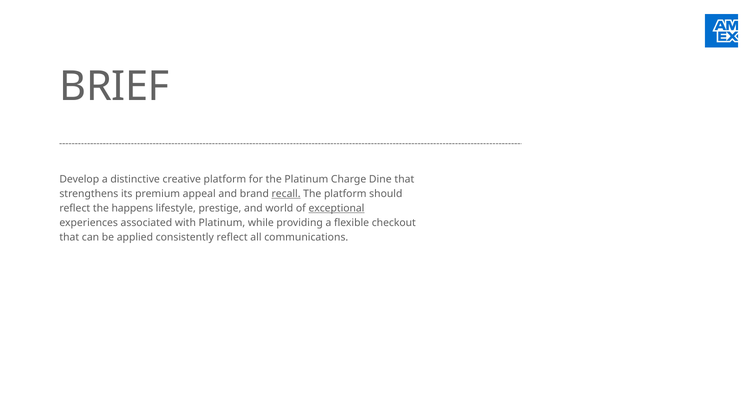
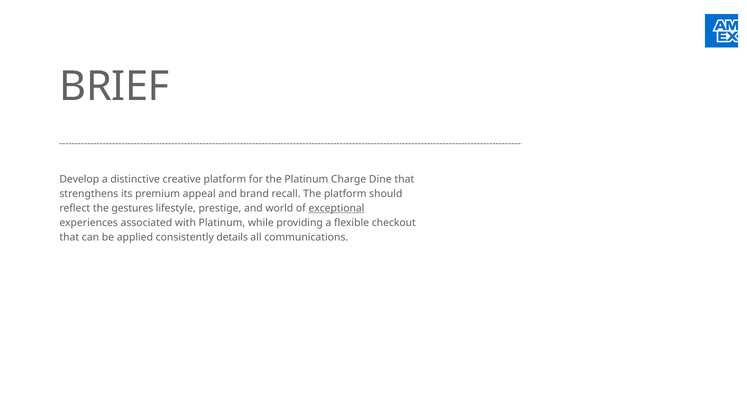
recall underline: present -> none (286, 194)
happens: happens -> gestures (132, 208)
consistently reflect: reflect -> details (232, 237)
